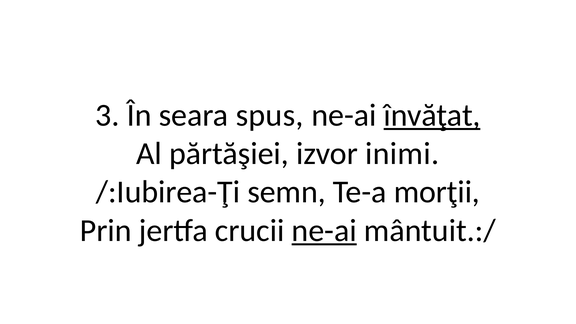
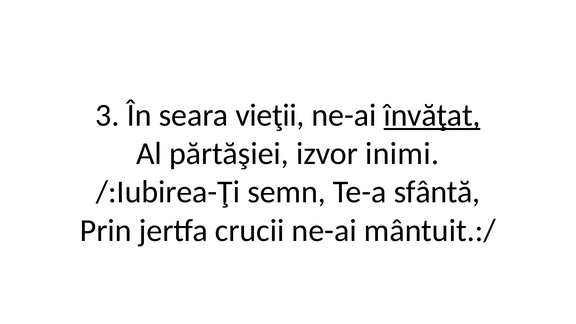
spus: spus -> vieţii (270, 115)
morţii: morţii -> sfântă (437, 192)
ne-ai underline: present -> none (324, 230)
